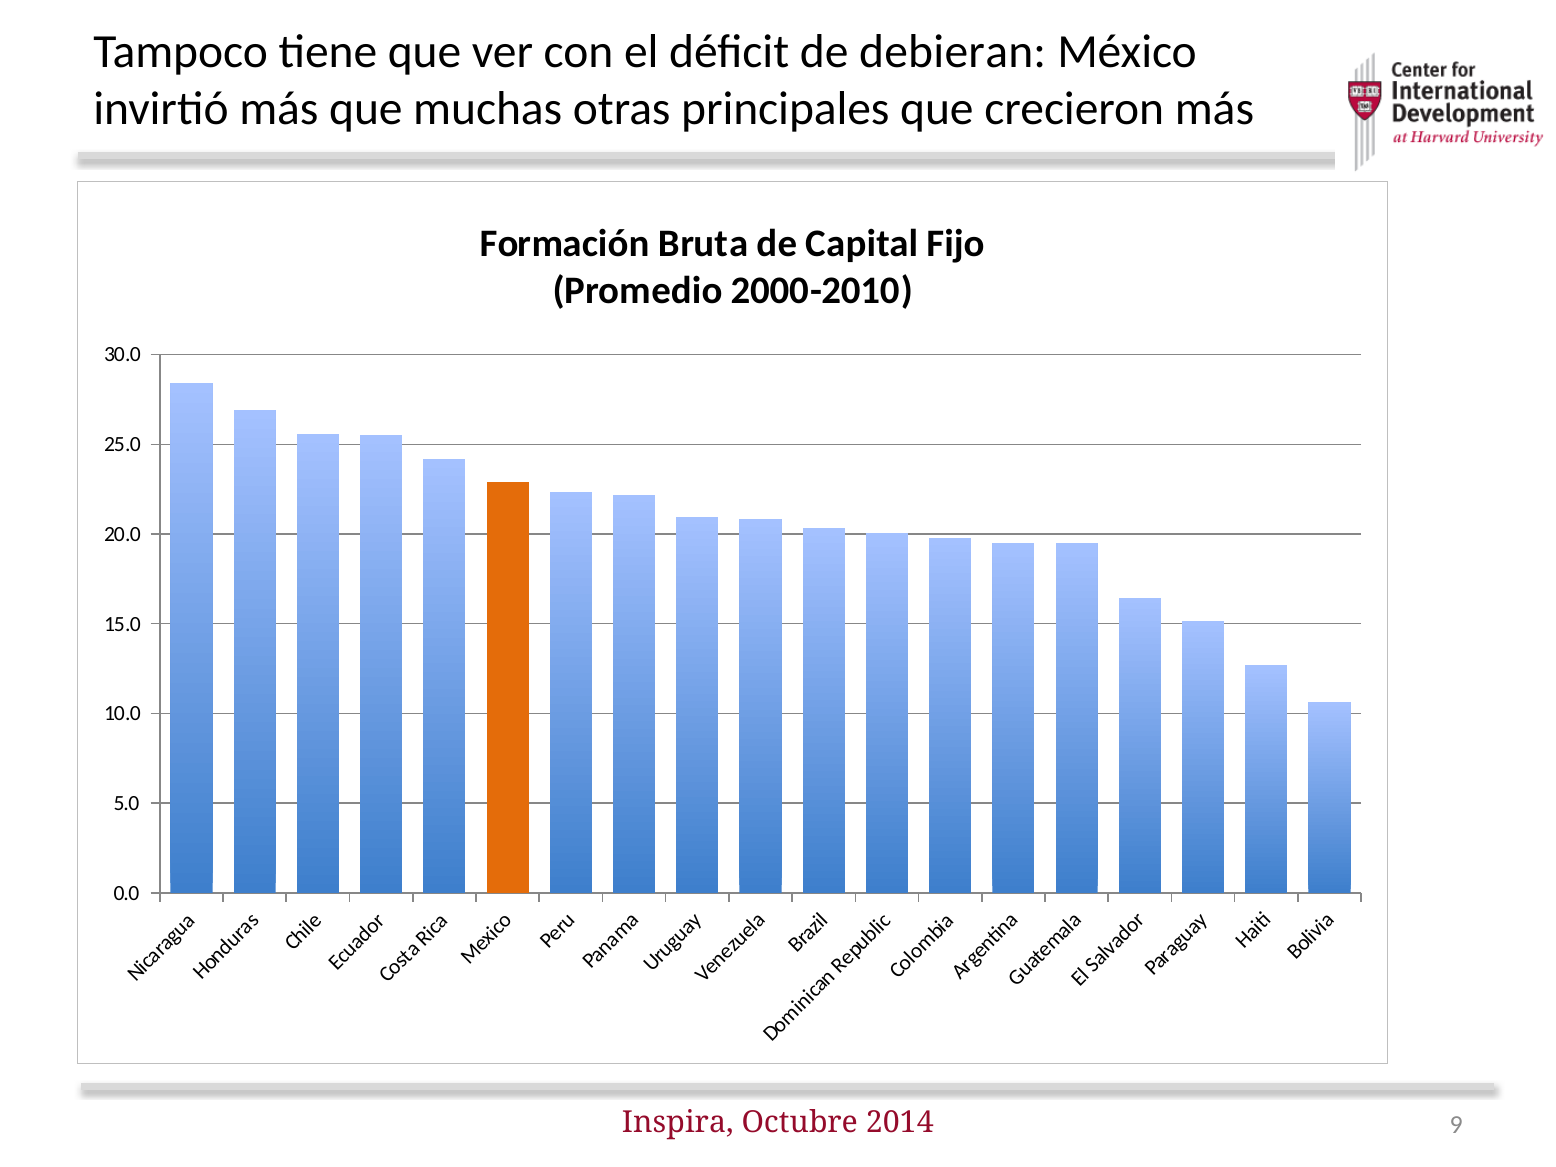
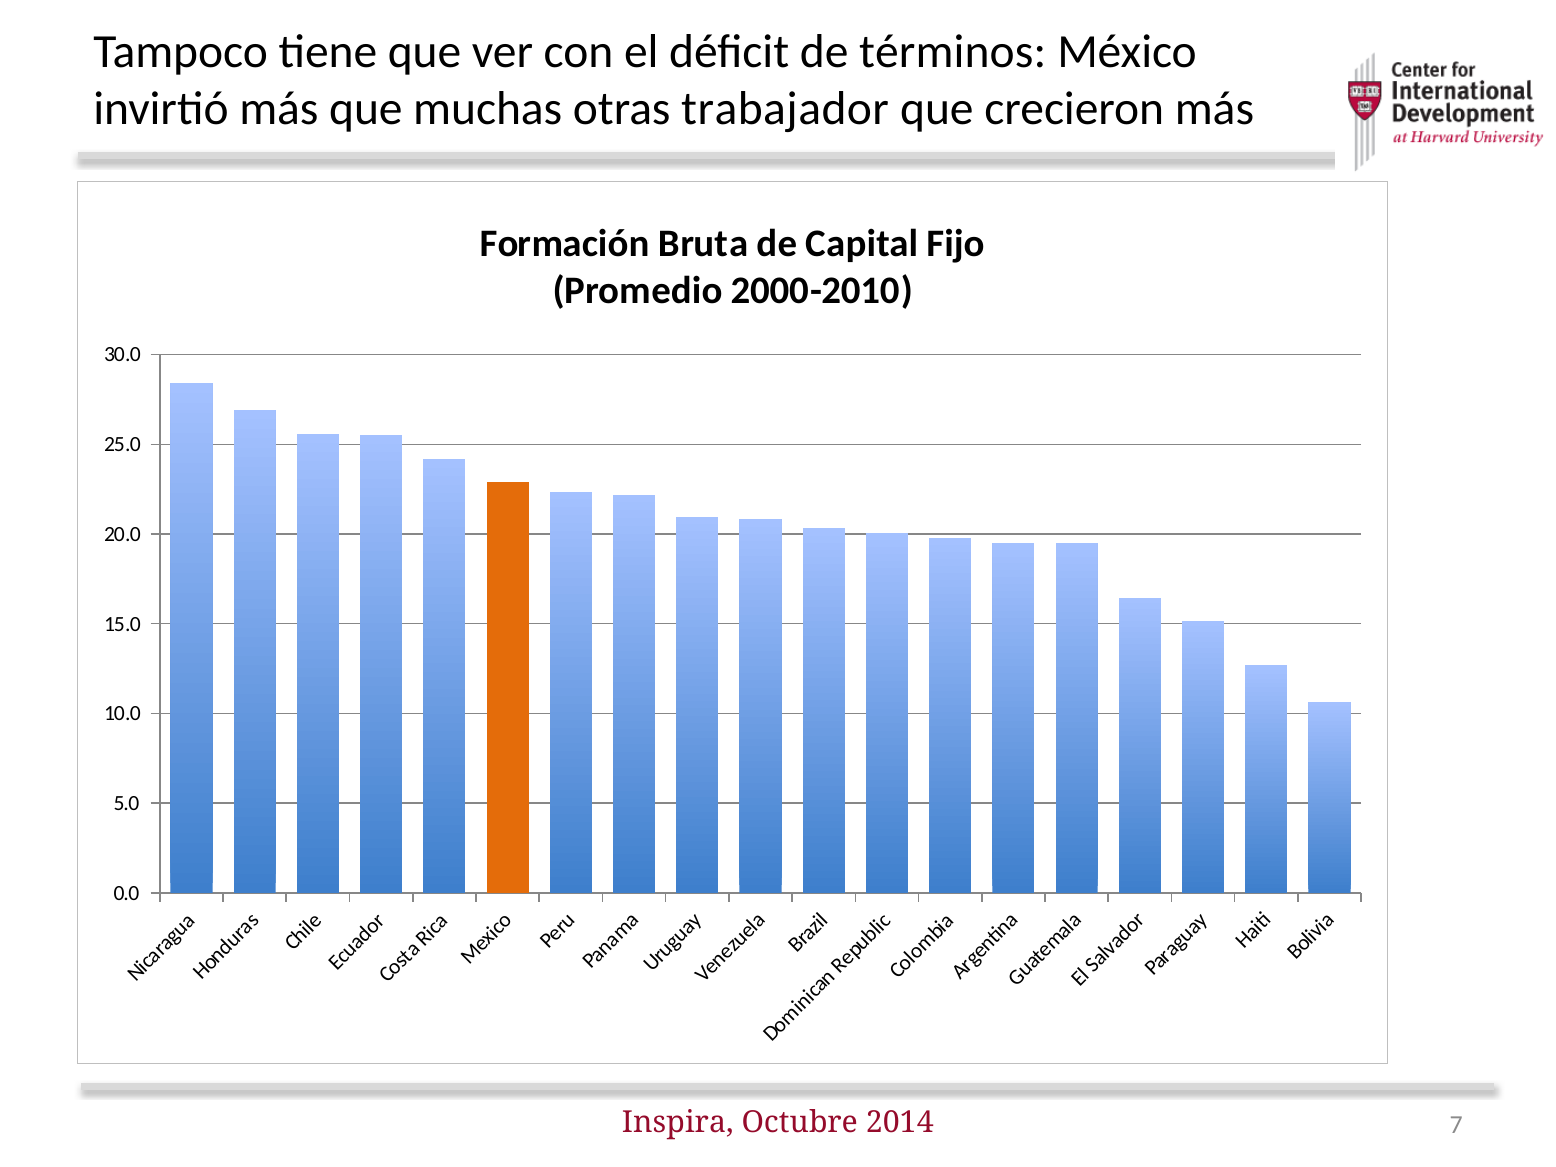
debieran: debieran -> términos (953, 52)
principales: principales -> trabajador (785, 109)
9: 9 -> 7 (1456, 1124)
